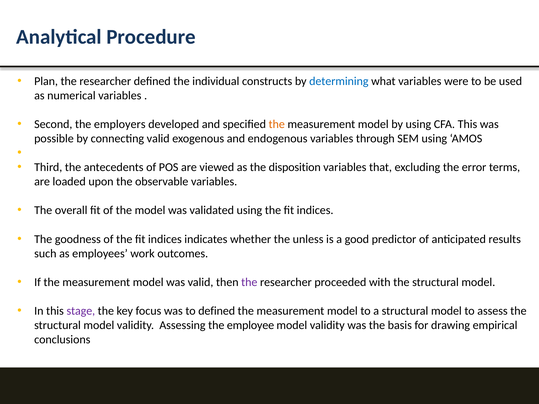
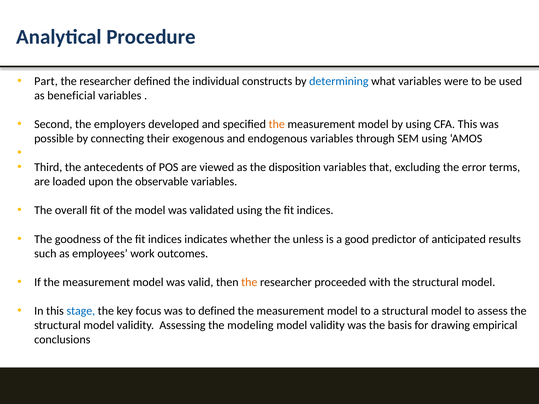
Plan: Plan -> Part (46, 81)
numerical: numerical -> beneficial (71, 96)
connecting valid: valid -> their (158, 139)
the colour: purple -> orange (249, 282)
stage colour: purple -> blue (81, 311)
employee: employee -> modeling (250, 325)
